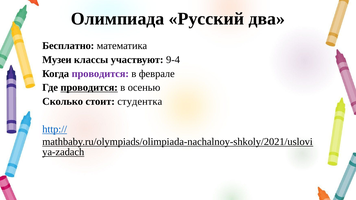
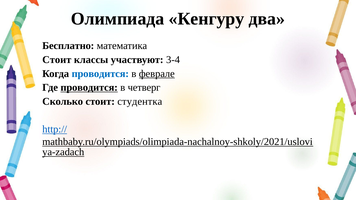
Русский: Русский -> Кенгуру (206, 19)
Музеи: Музеи -> Стоит (57, 60)
9-4: 9-4 -> 3-4 (173, 60)
проводится colour: purple -> blue (100, 74)
феврале underline: none -> present (157, 74)
осенью: осенью -> четверг (144, 88)
